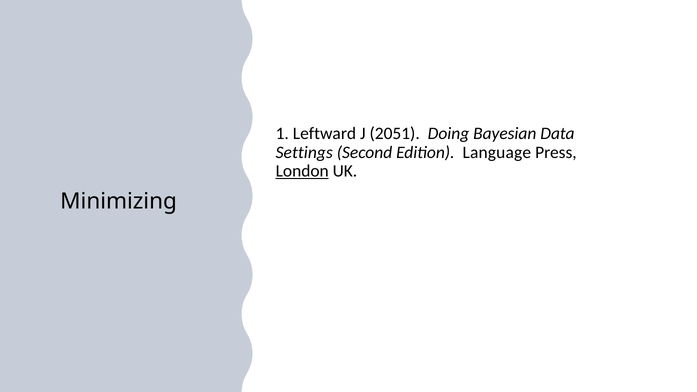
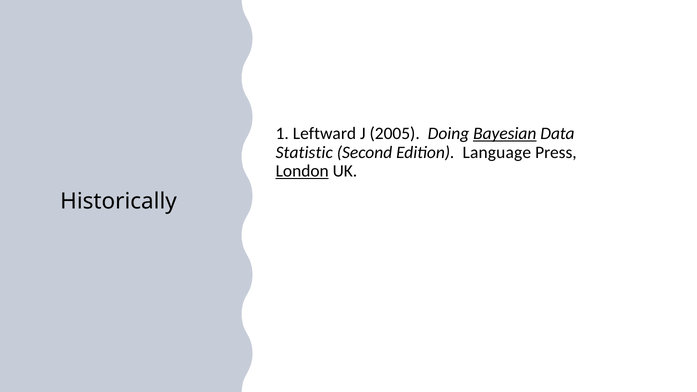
2051: 2051 -> 2005 (395, 134)
Bayesian underline: none -> present (505, 134)
Settings: Settings -> Statistic (304, 152)
Minimizing: Minimizing -> Historically (119, 201)
